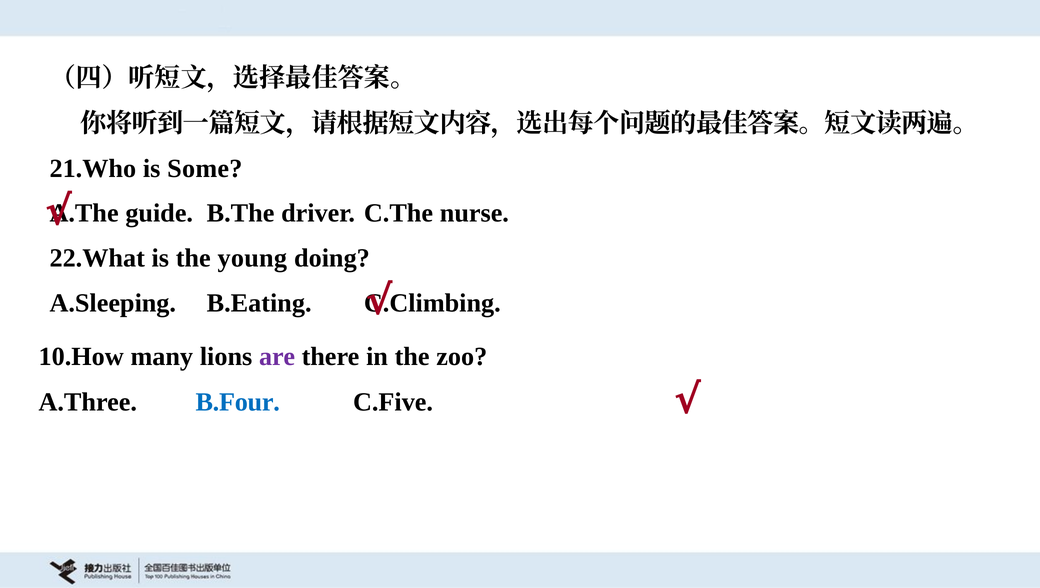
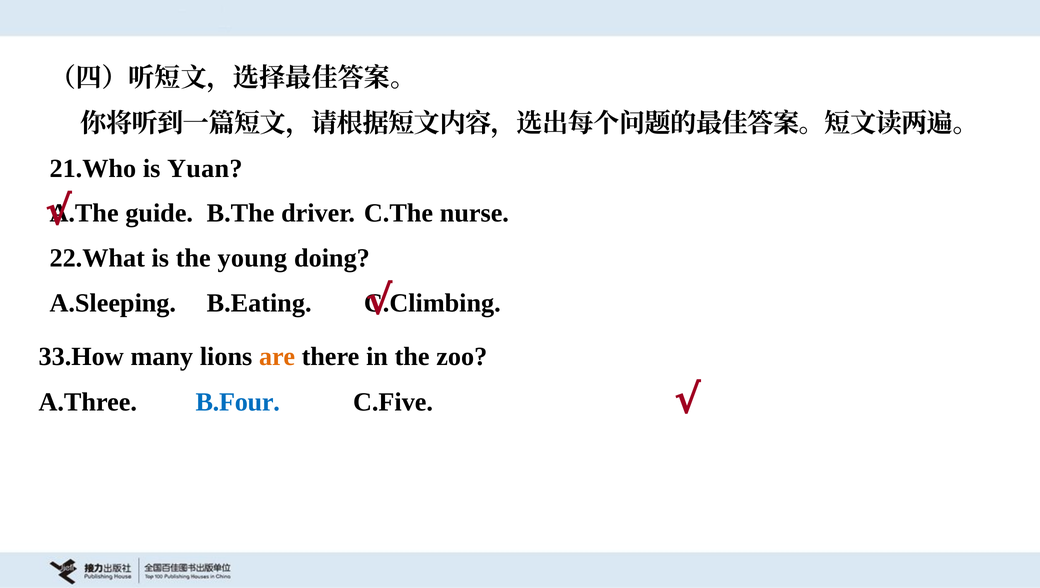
Some: Some -> Yuan (205, 168)
10.How: 10.How -> 33.How (81, 357)
are colour: purple -> orange (277, 357)
